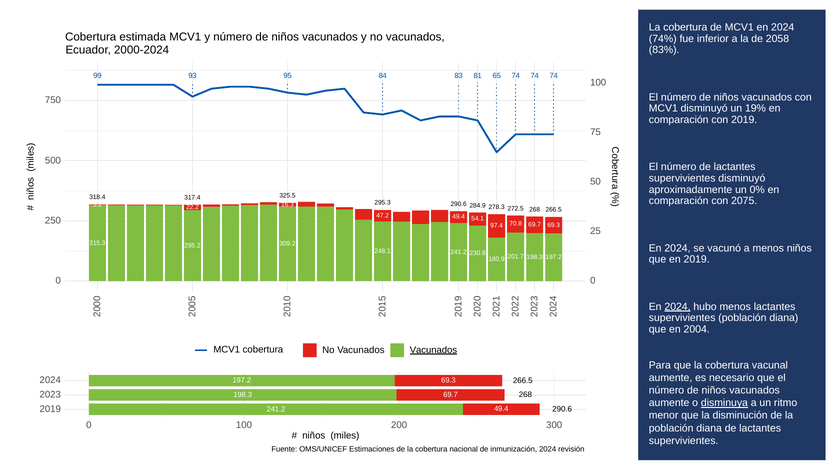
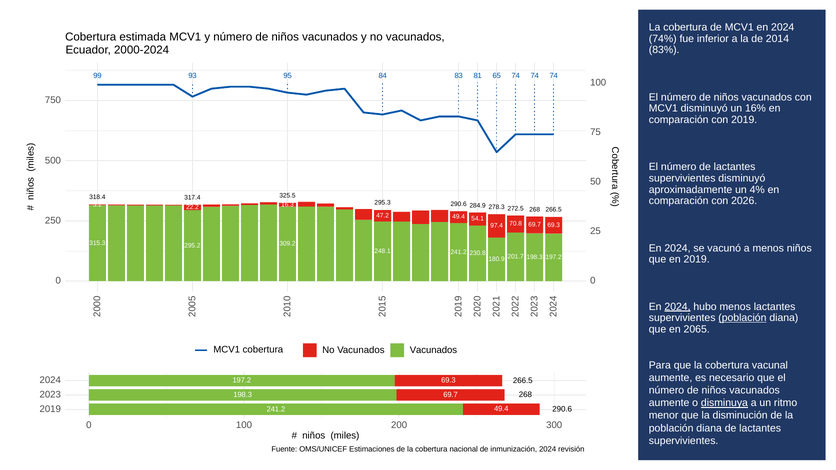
2058: 2058 -> 2014 (777, 39)
19%: 19% -> 16% (755, 109)
0%: 0% -> 4% (757, 190)
2075: 2075 -> 2026 (744, 201)
población underline: none -> present (742, 318)
2004: 2004 -> 2065 (697, 329)
Vacunados underline: present -> none (433, 350)
